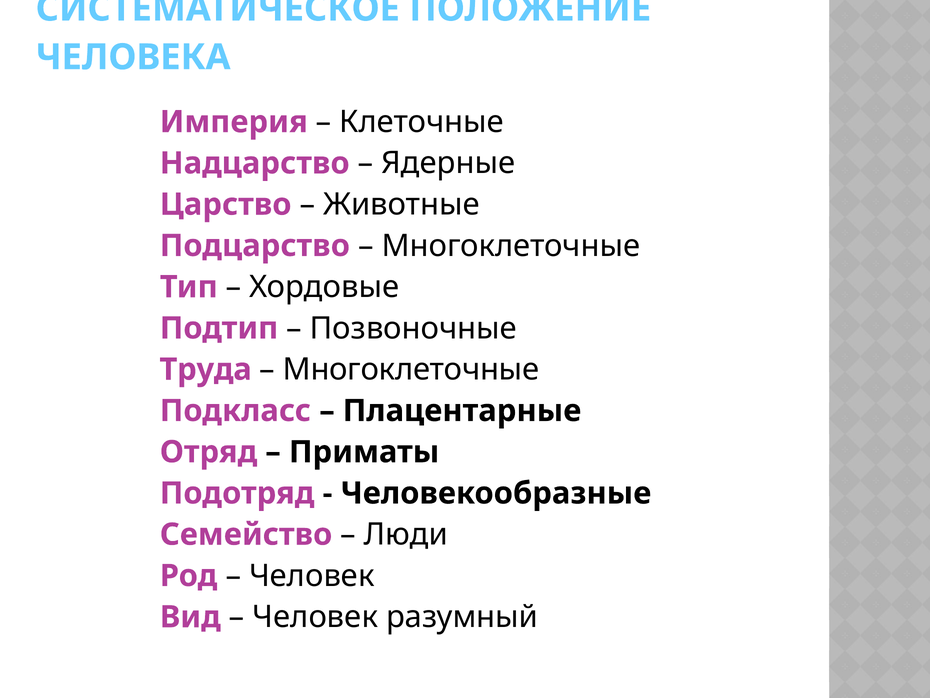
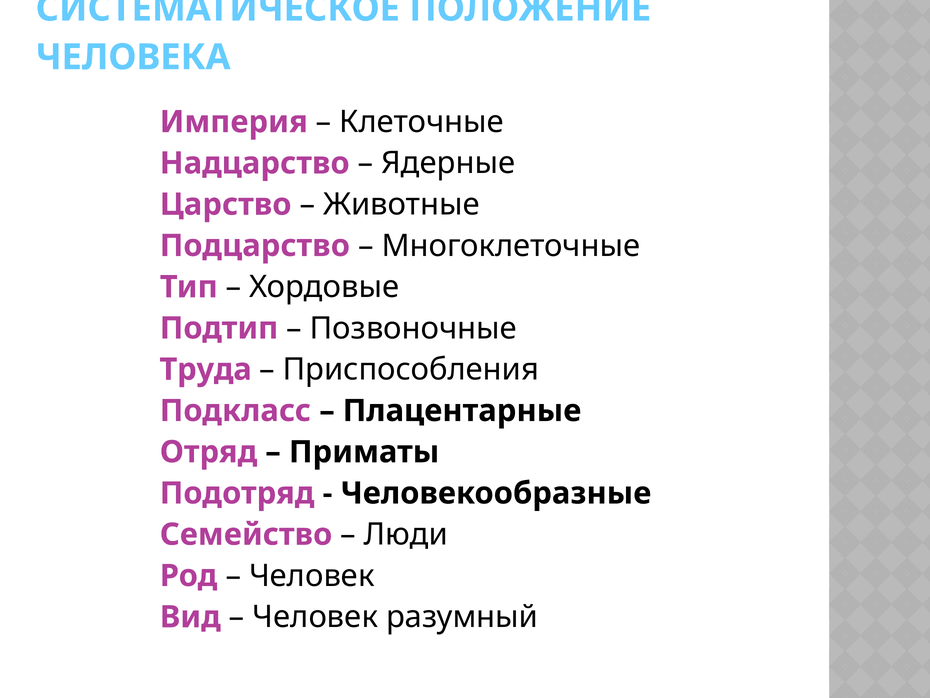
Многоклеточные: Многоклеточные -> Приспособления (411, 369)
